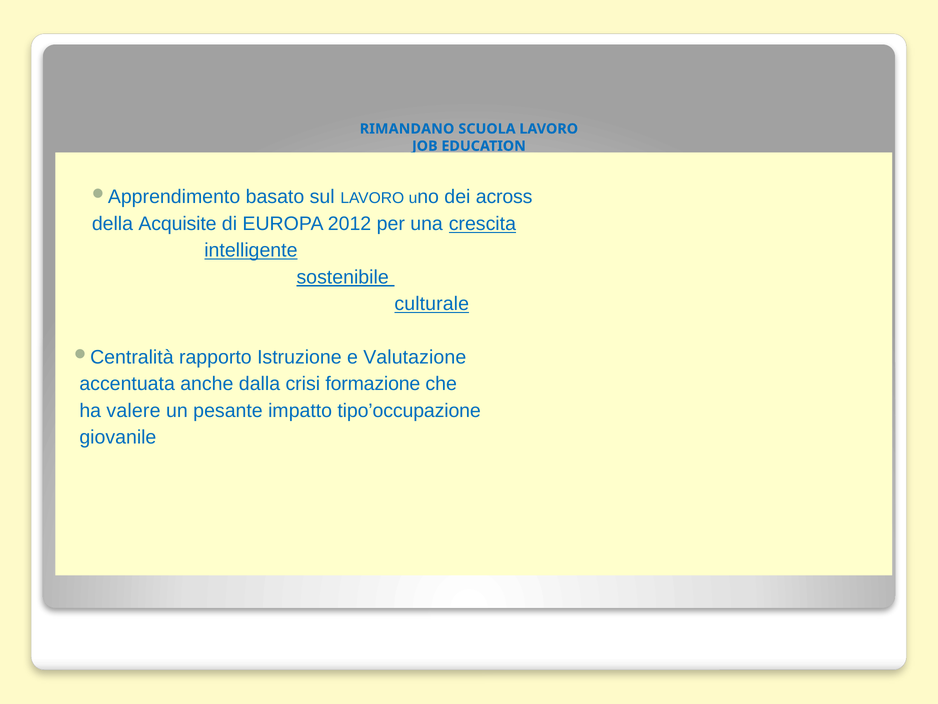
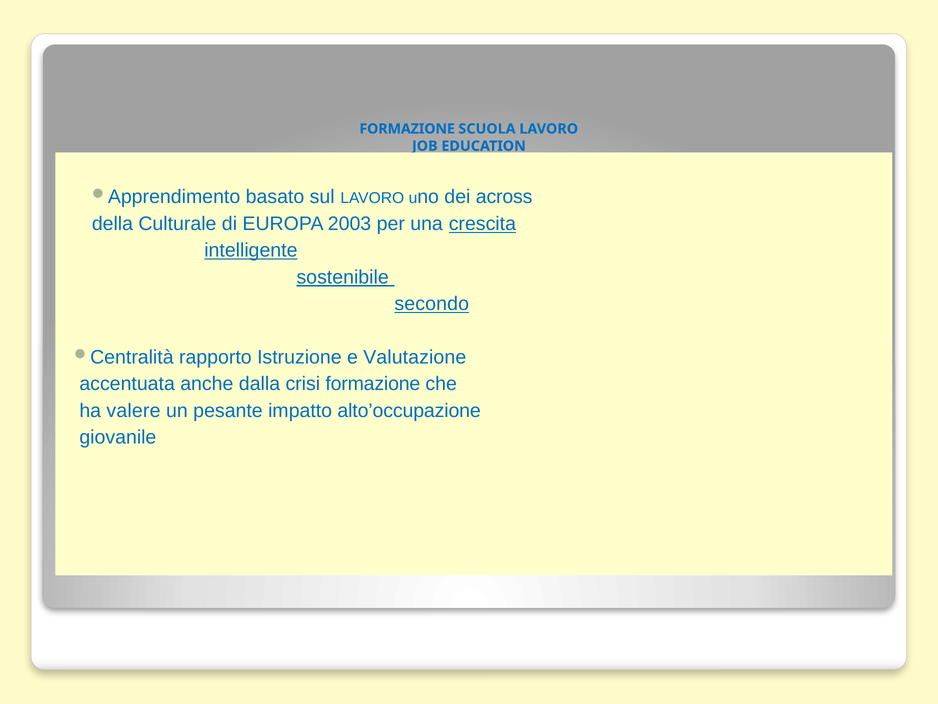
RIMANDANO: RIMANDANO -> FORMAZIONE (407, 129)
Acquisite: Acquisite -> Culturale (177, 223)
2012: 2012 -> 2003 (350, 223)
culturale: culturale -> secondo (432, 304)
tipo’occupazione: tipo’occupazione -> alto’occupazione (409, 410)
